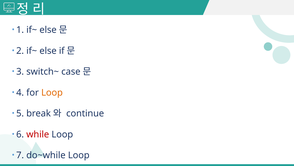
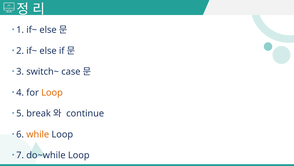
while colour: red -> orange (38, 134)
